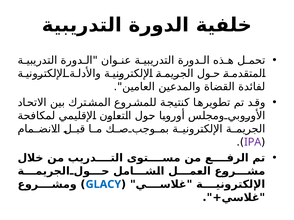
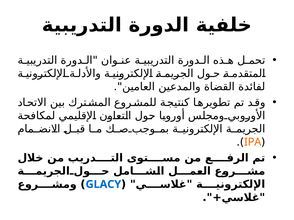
IPA colour: purple -> orange (253, 142)
